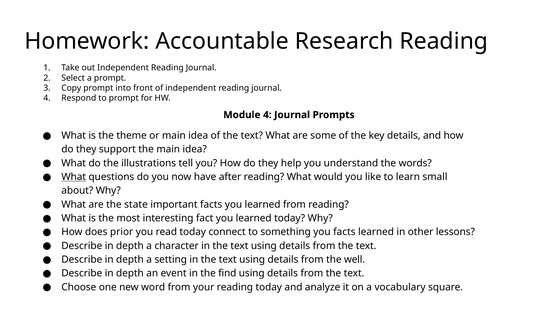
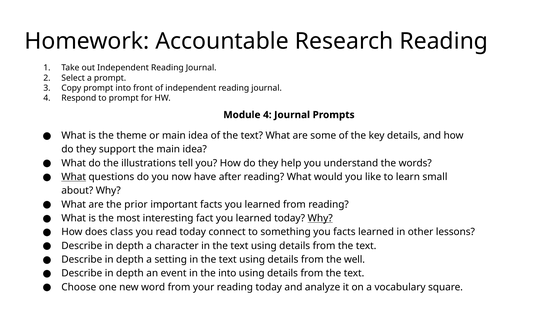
state: state -> prior (136, 204)
Why underline: none -> present (320, 218)
prior: prior -> class (122, 232)
the find: find -> into (227, 273)
